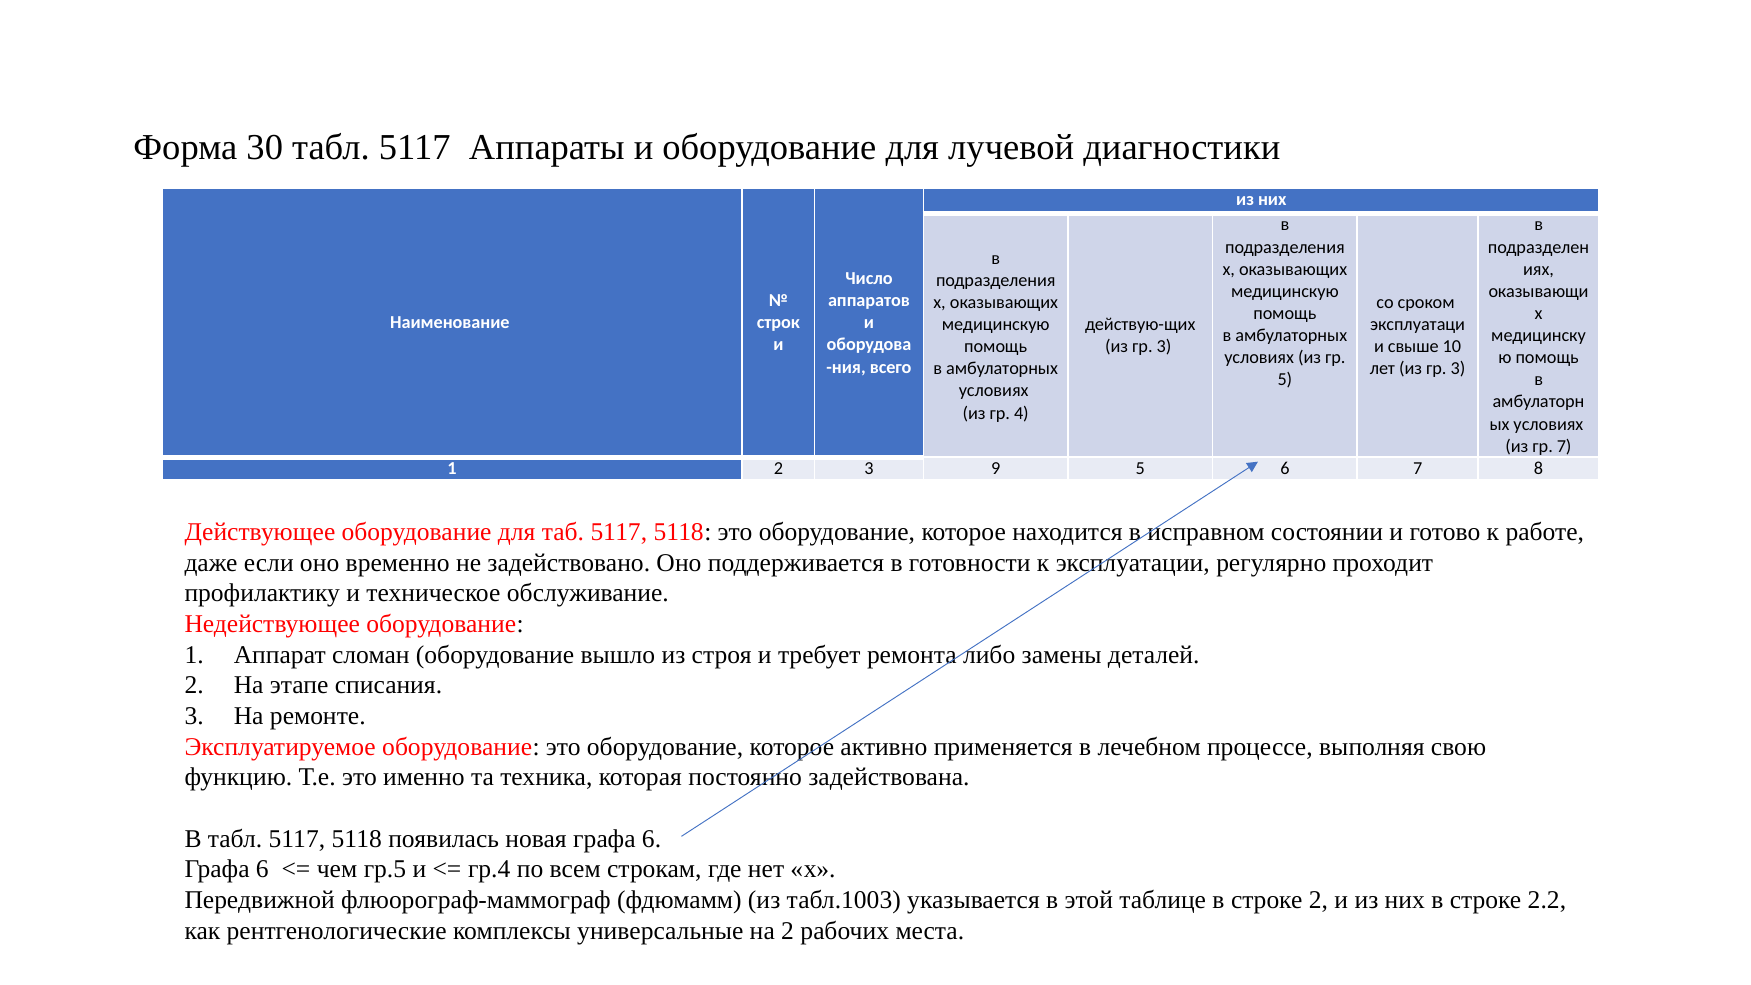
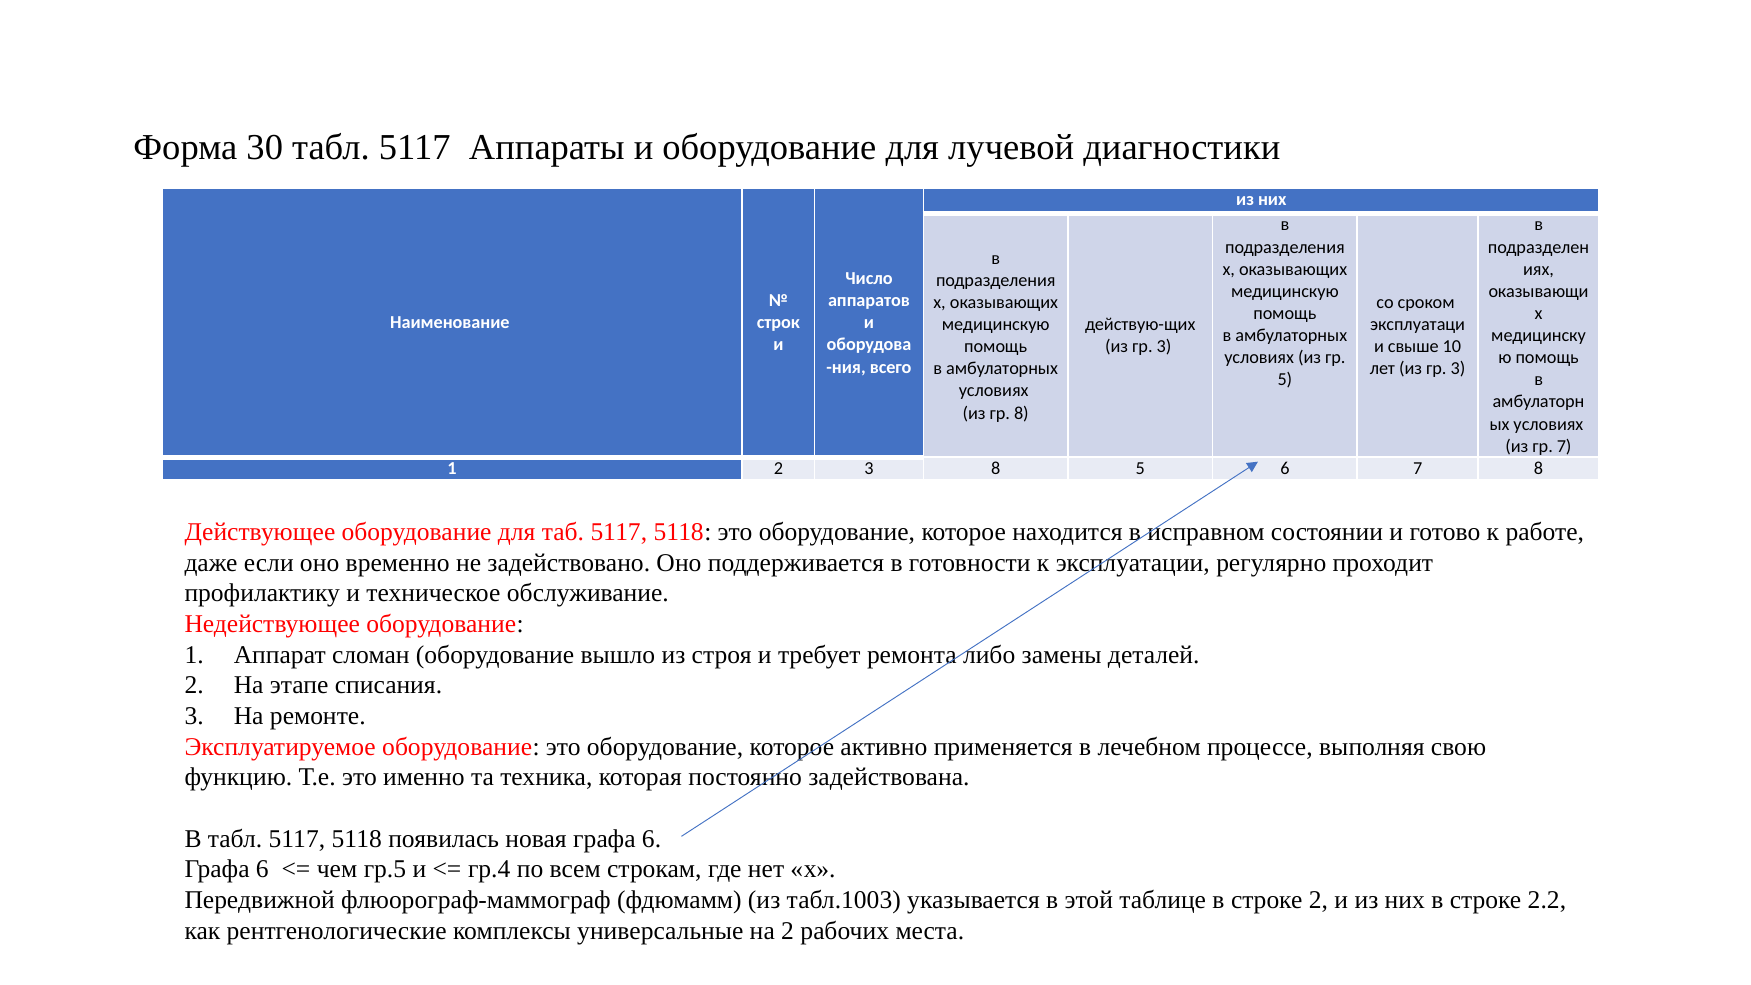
гр 4: 4 -> 8 (1021, 413)
3 9: 9 -> 8 (996, 468)
